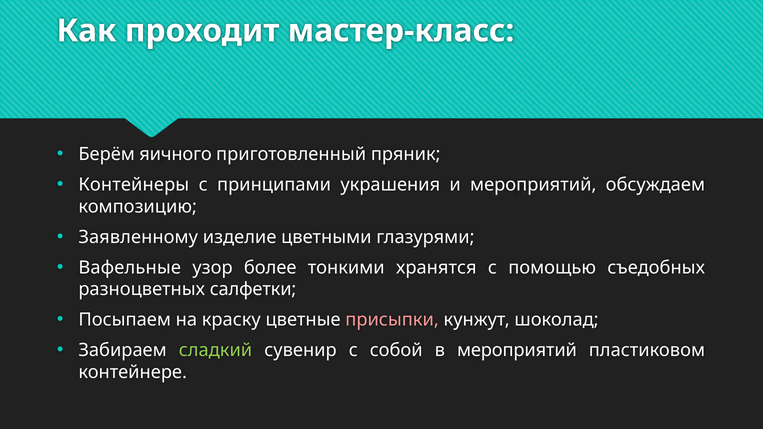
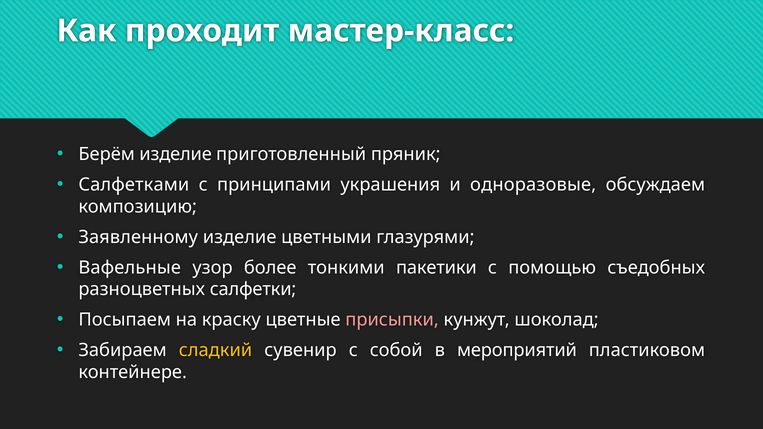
Берём яичного: яичного -> изделие (176, 154)
Контейнеры: Контейнеры -> Салфетками (134, 185)
и мероприятий: мероприятий -> одноразовые (533, 185)
хранятся: хранятся -> пакетики (436, 268)
сладкий colour: light green -> yellow (216, 351)
